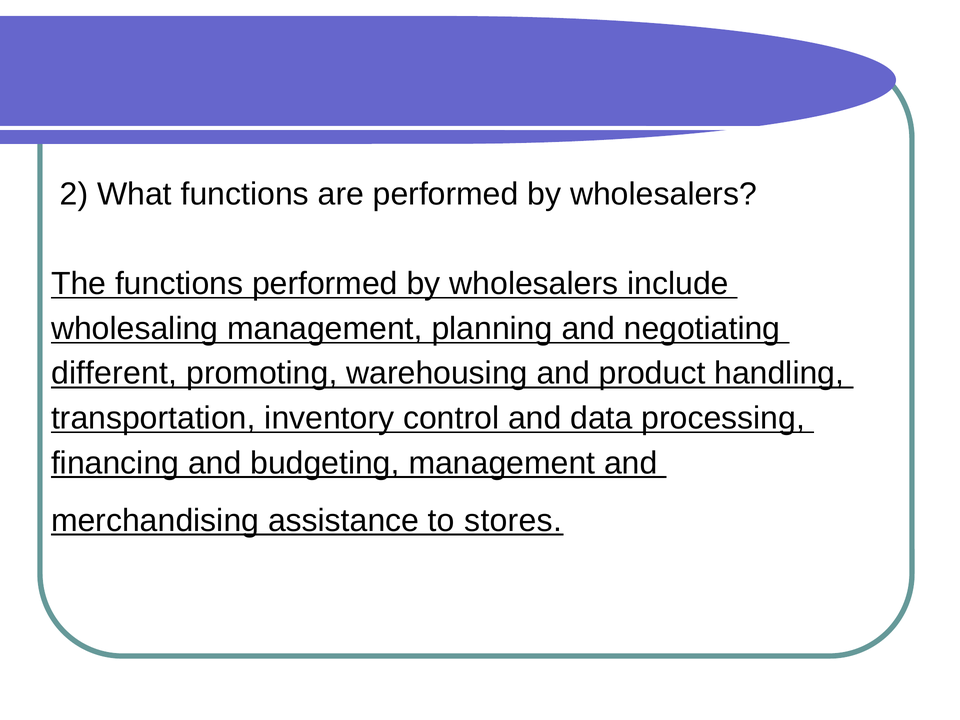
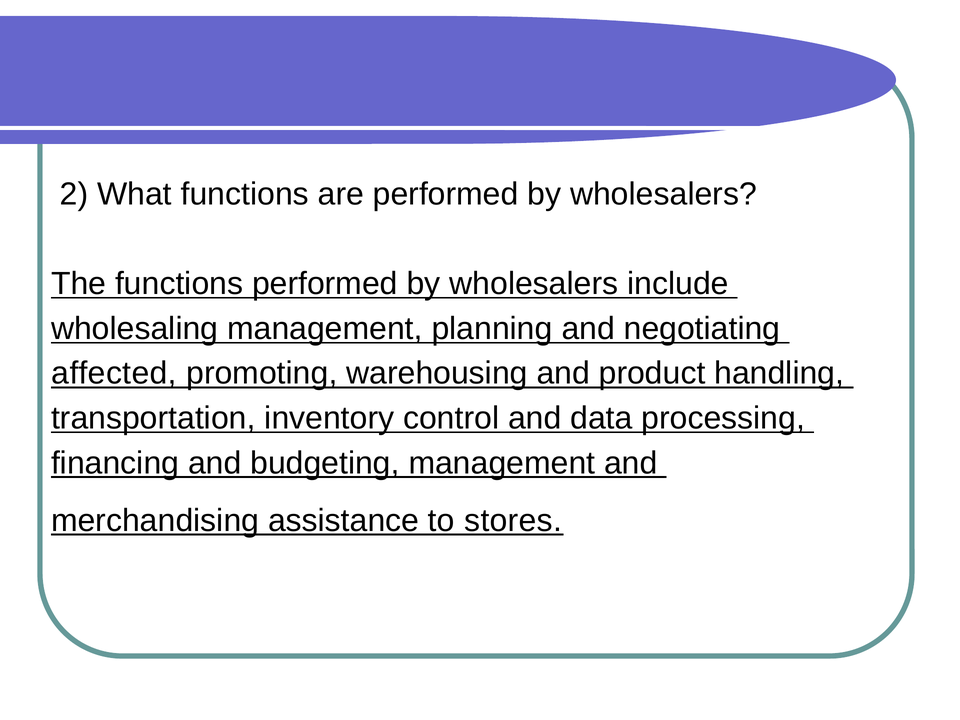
different: different -> affected (114, 373)
